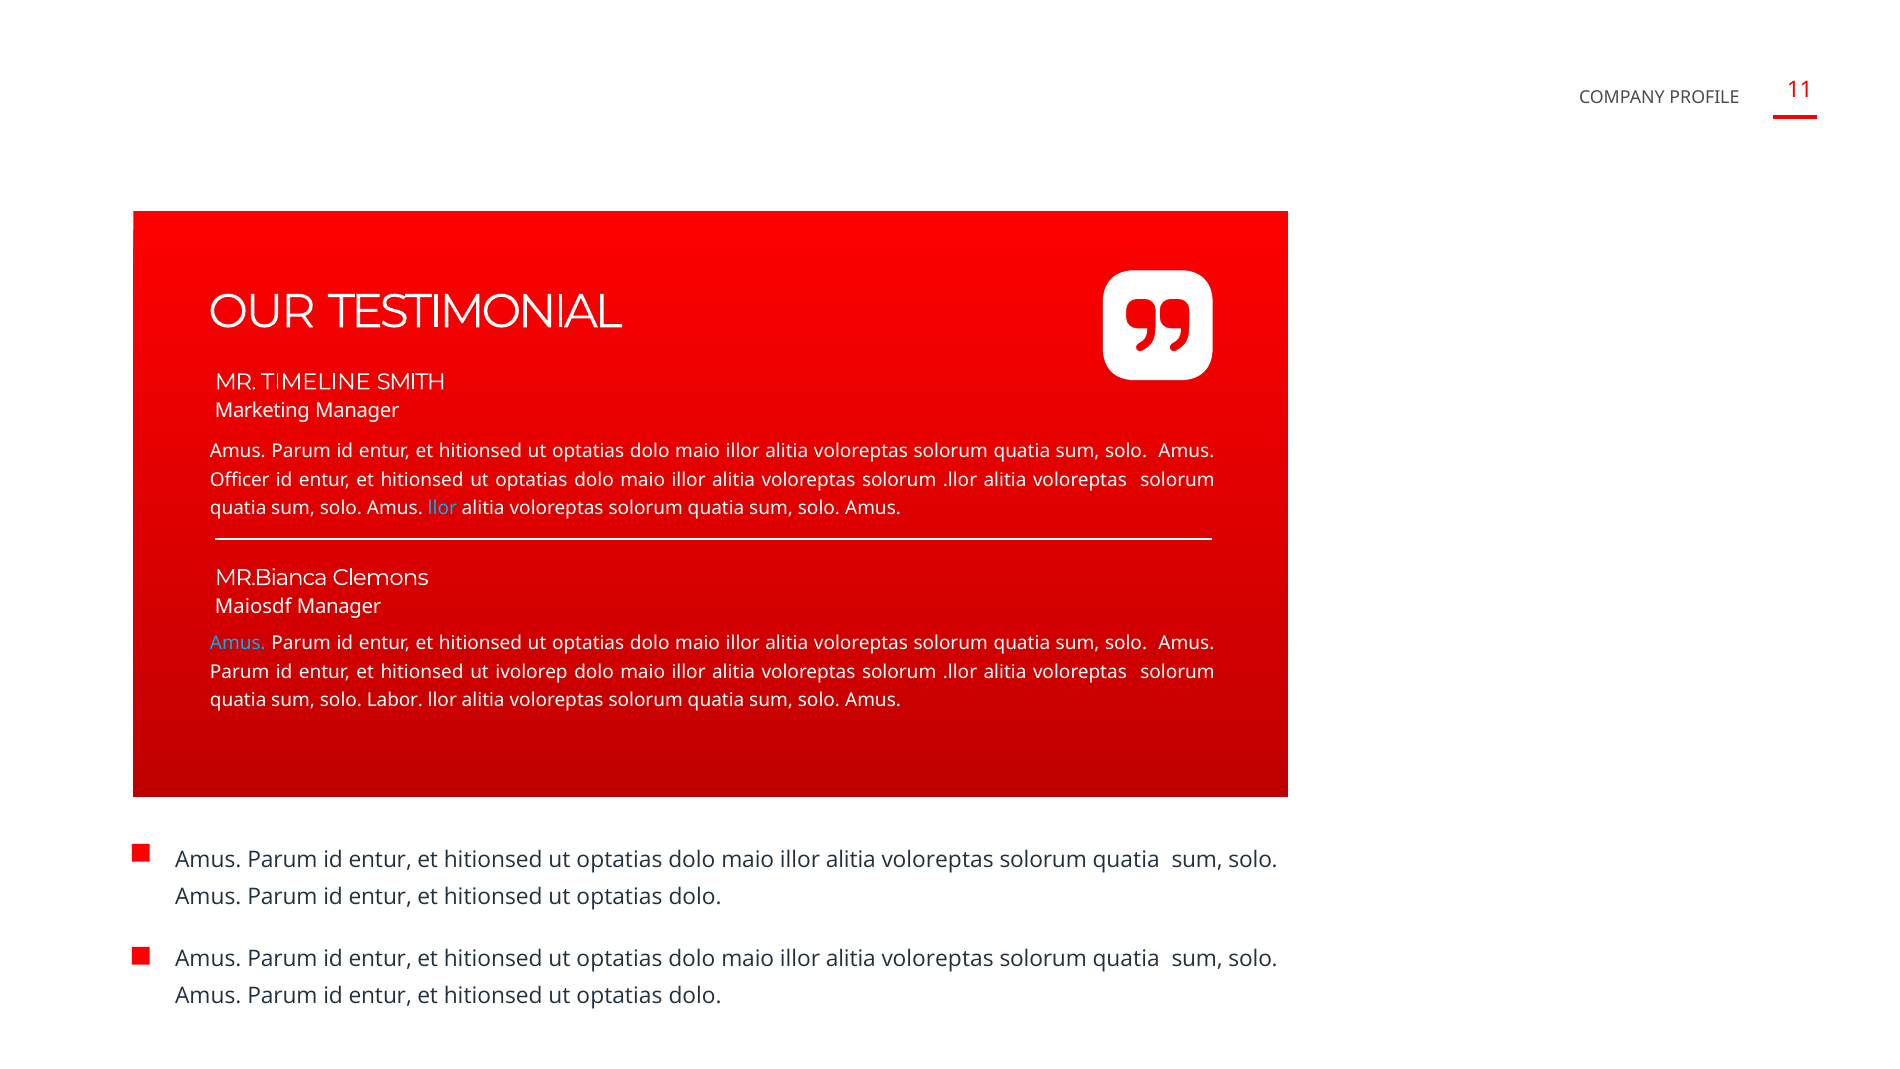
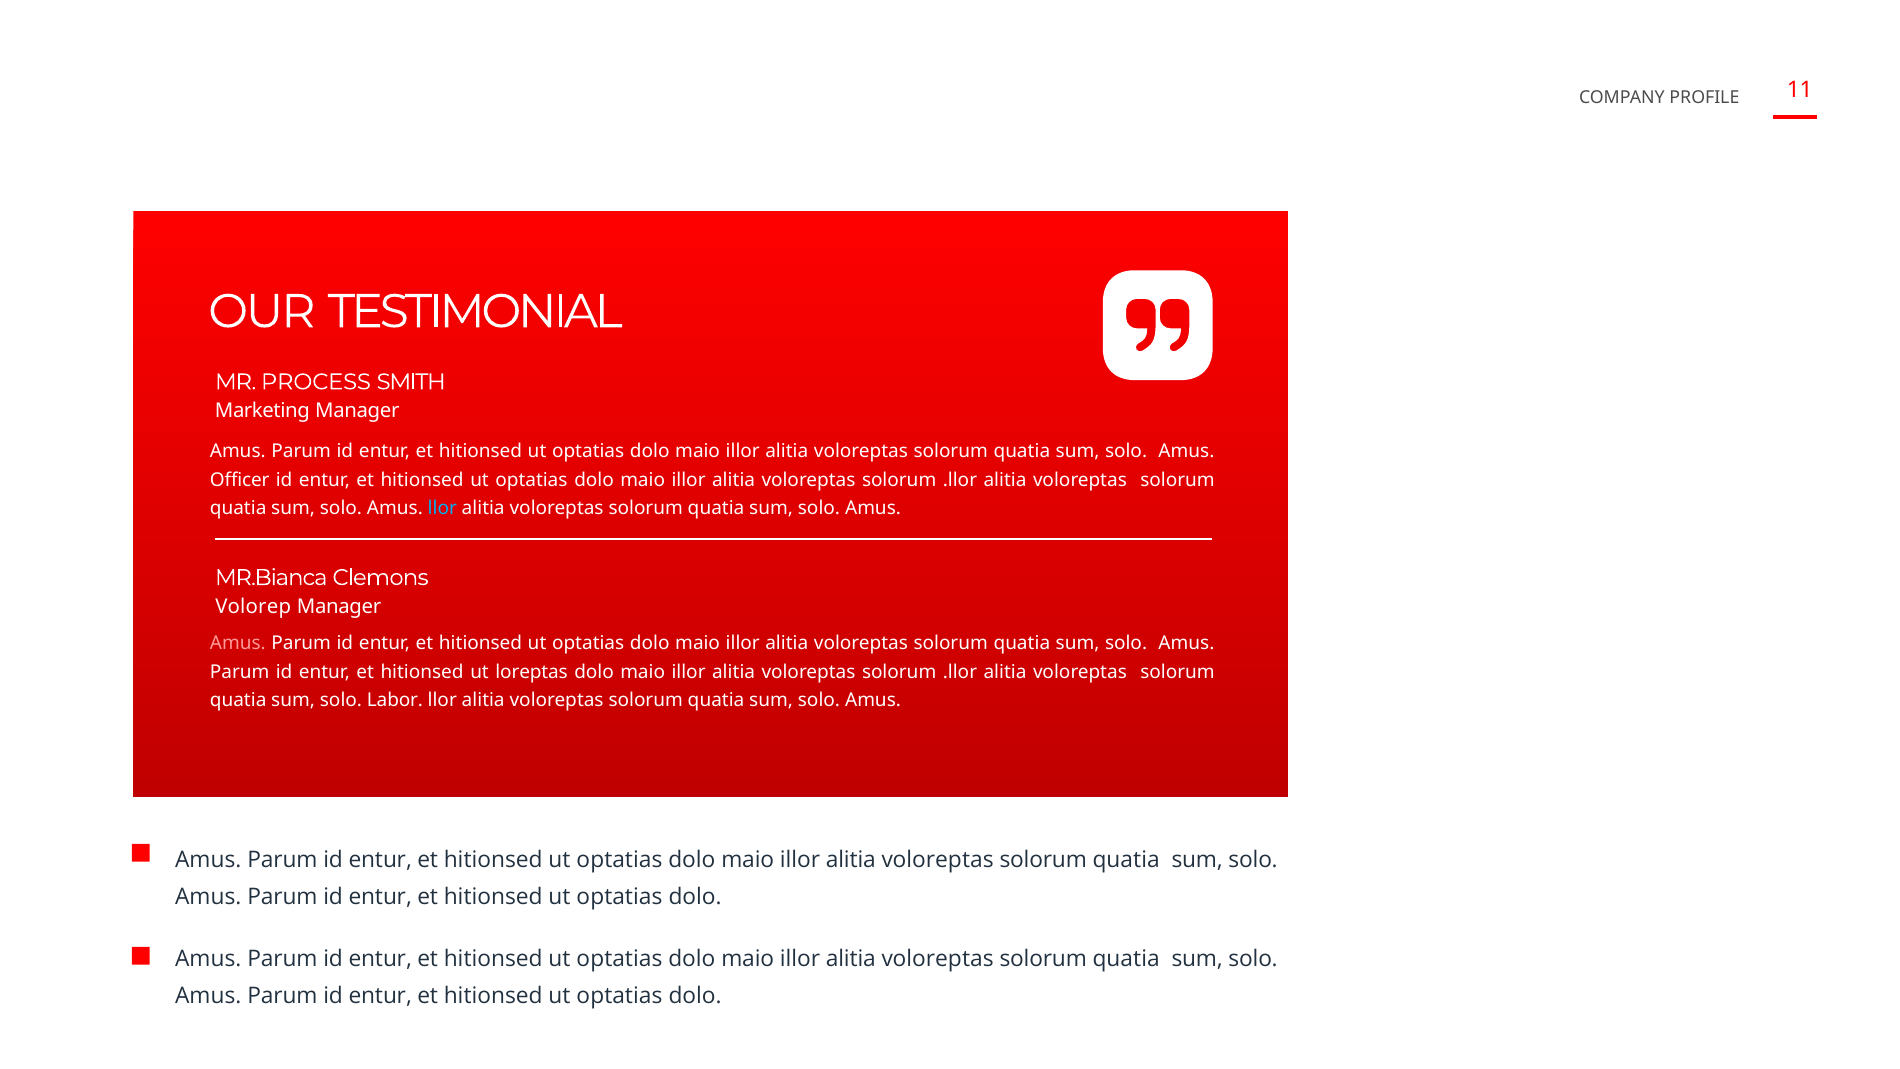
TIMELINE: TIMELINE -> PROCESS (316, 382)
Maiosdf: Maiosdf -> Volorep (253, 607)
Amus colour: light blue -> pink (238, 643)
ivolorep: ivolorep -> loreptas (532, 672)
